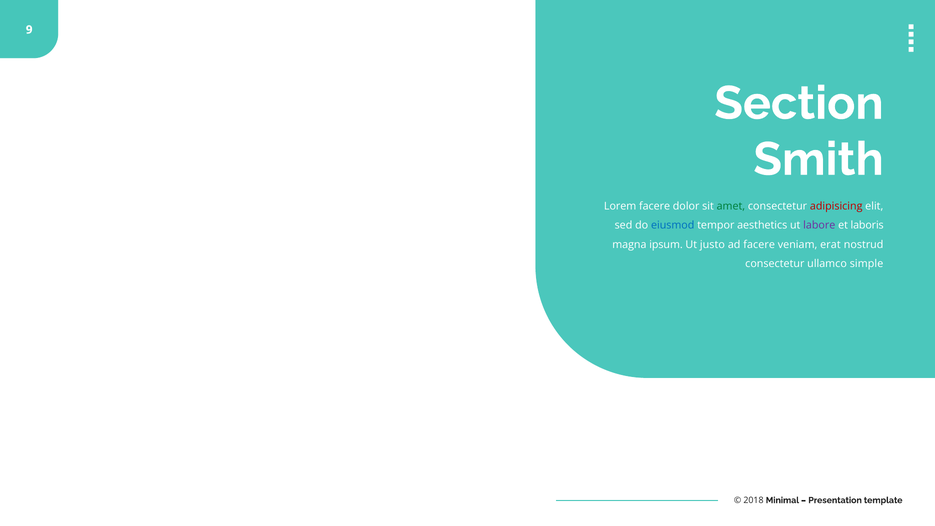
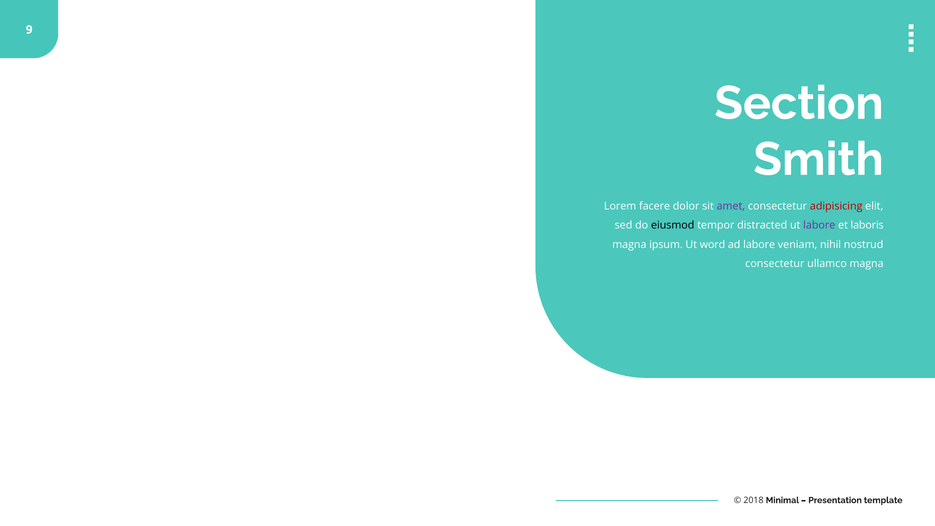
amet colour: green -> purple (731, 206)
eiusmod colour: blue -> black (673, 225)
aesthetics: aesthetics -> distracted (762, 225)
justo: justo -> word (712, 245)
ad facere: facere -> labore (759, 245)
erat: erat -> nihil (831, 245)
ullamco simple: simple -> magna (867, 264)
